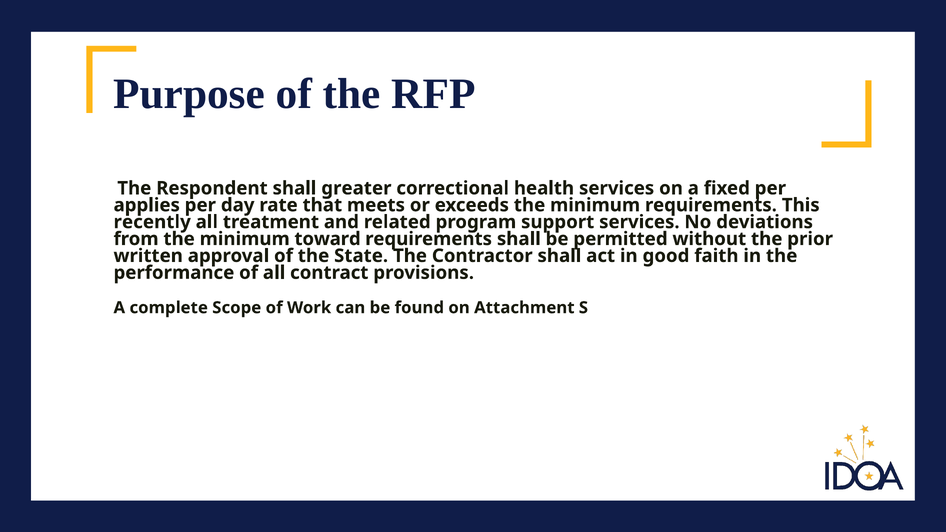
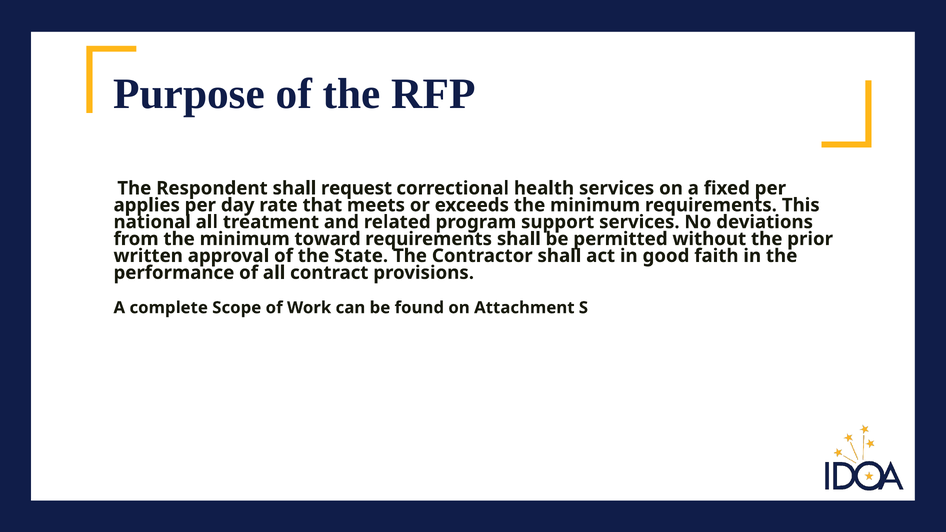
greater: greater -> request (356, 188)
recently: recently -> national (152, 222)
